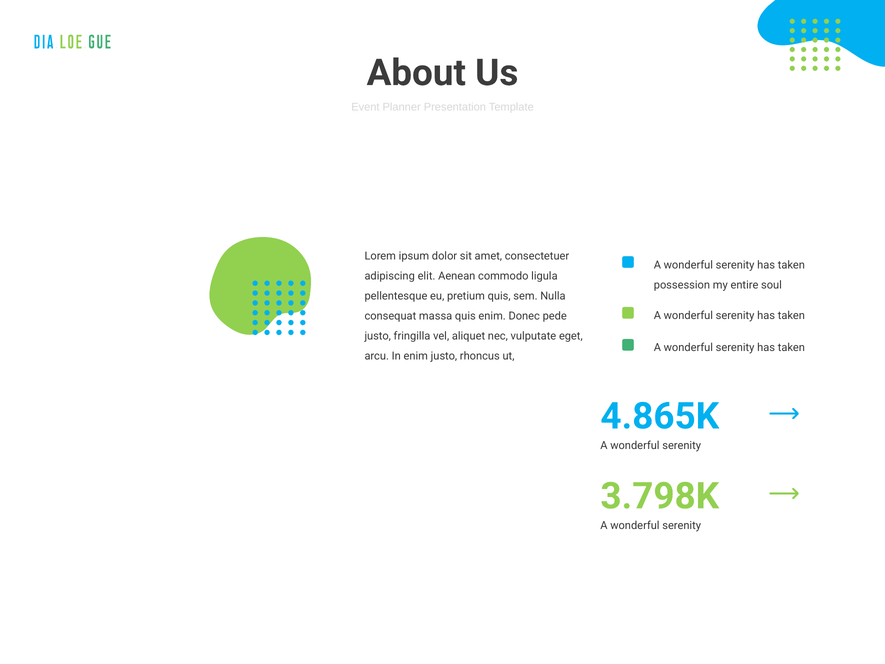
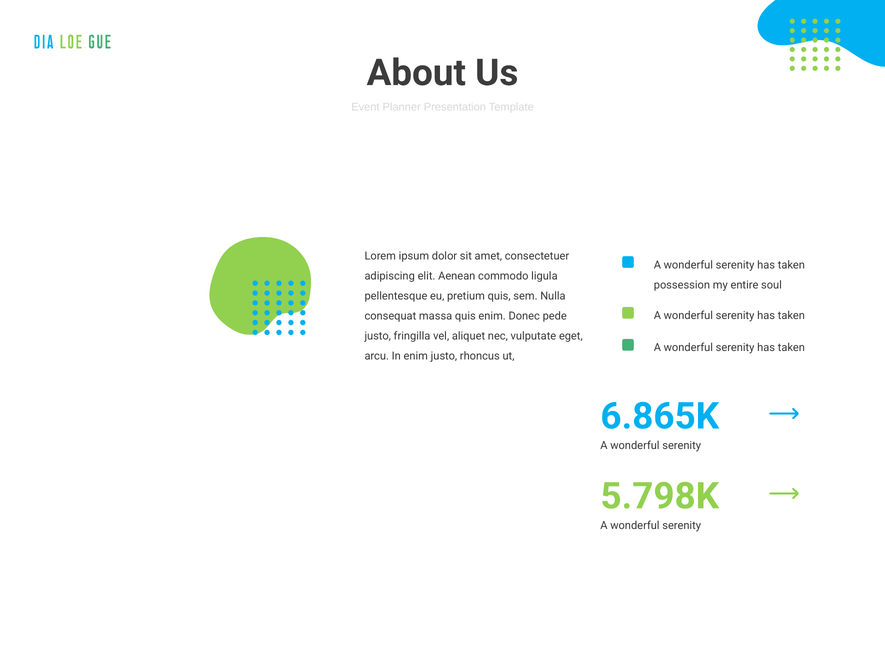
4.865K: 4.865K -> 6.865K (660, 416)
3.798K: 3.798K -> 5.798K (660, 496)
